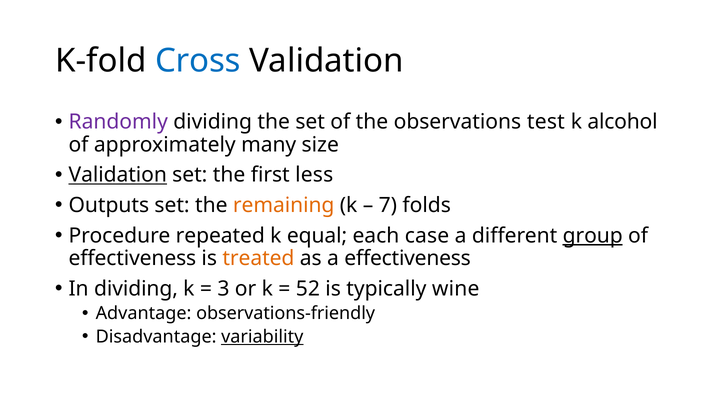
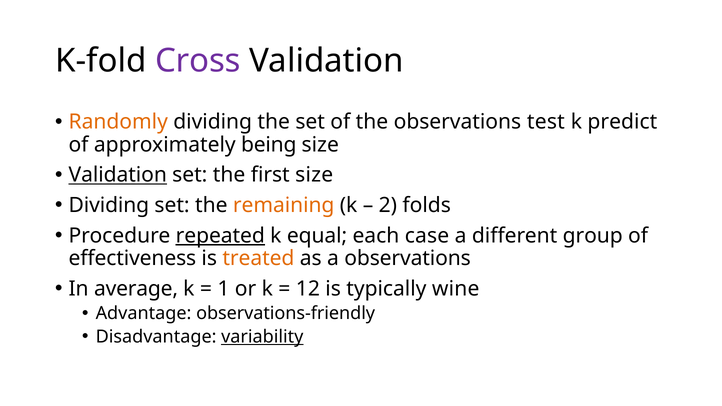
Cross colour: blue -> purple (198, 61)
Randomly colour: purple -> orange (118, 122)
alcohol: alcohol -> predict (622, 122)
many: many -> being (269, 145)
first less: less -> size (314, 175)
Outputs: Outputs -> Dividing (109, 205)
7: 7 -> 2 (388, 205)
repeated underline: none -> present (220, 236)
group underline: present -> none (593, 236)
a effectiveness: effectiveness -> observations (408, 258)
In dividing: dividing -> average (136, 289)
3: 3 -> 1 (223, 289)
52: 52 -> 12 (308, 289)
